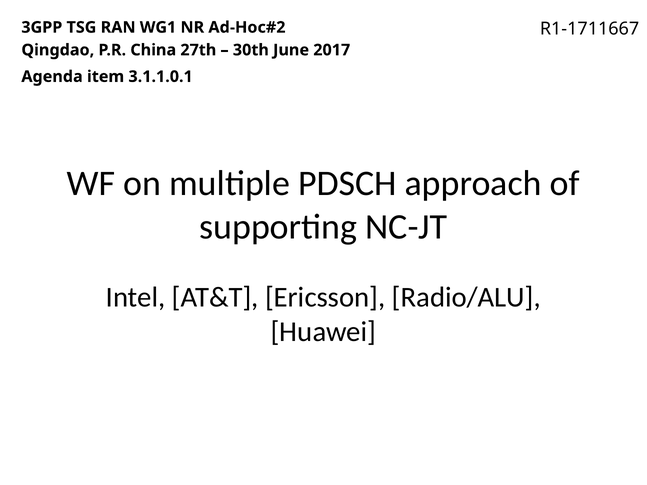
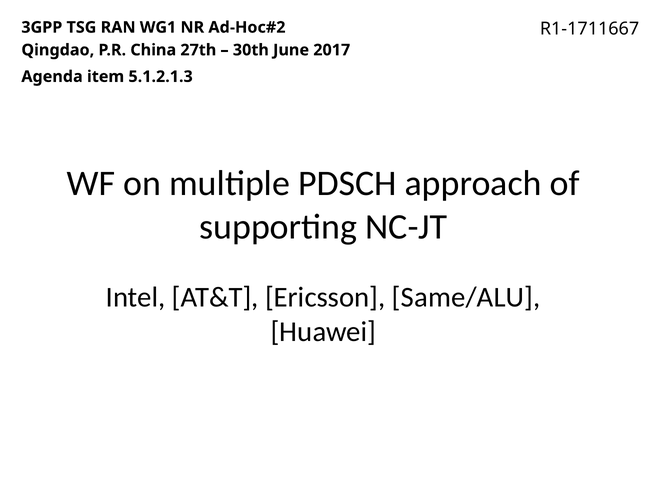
3.1.1.0.1: 3.1.1.0.1 -> 5.1.2.1.3 (161, 77)
Radio/ALU: Radio/ALU -> Same/ALU (466, 298)
